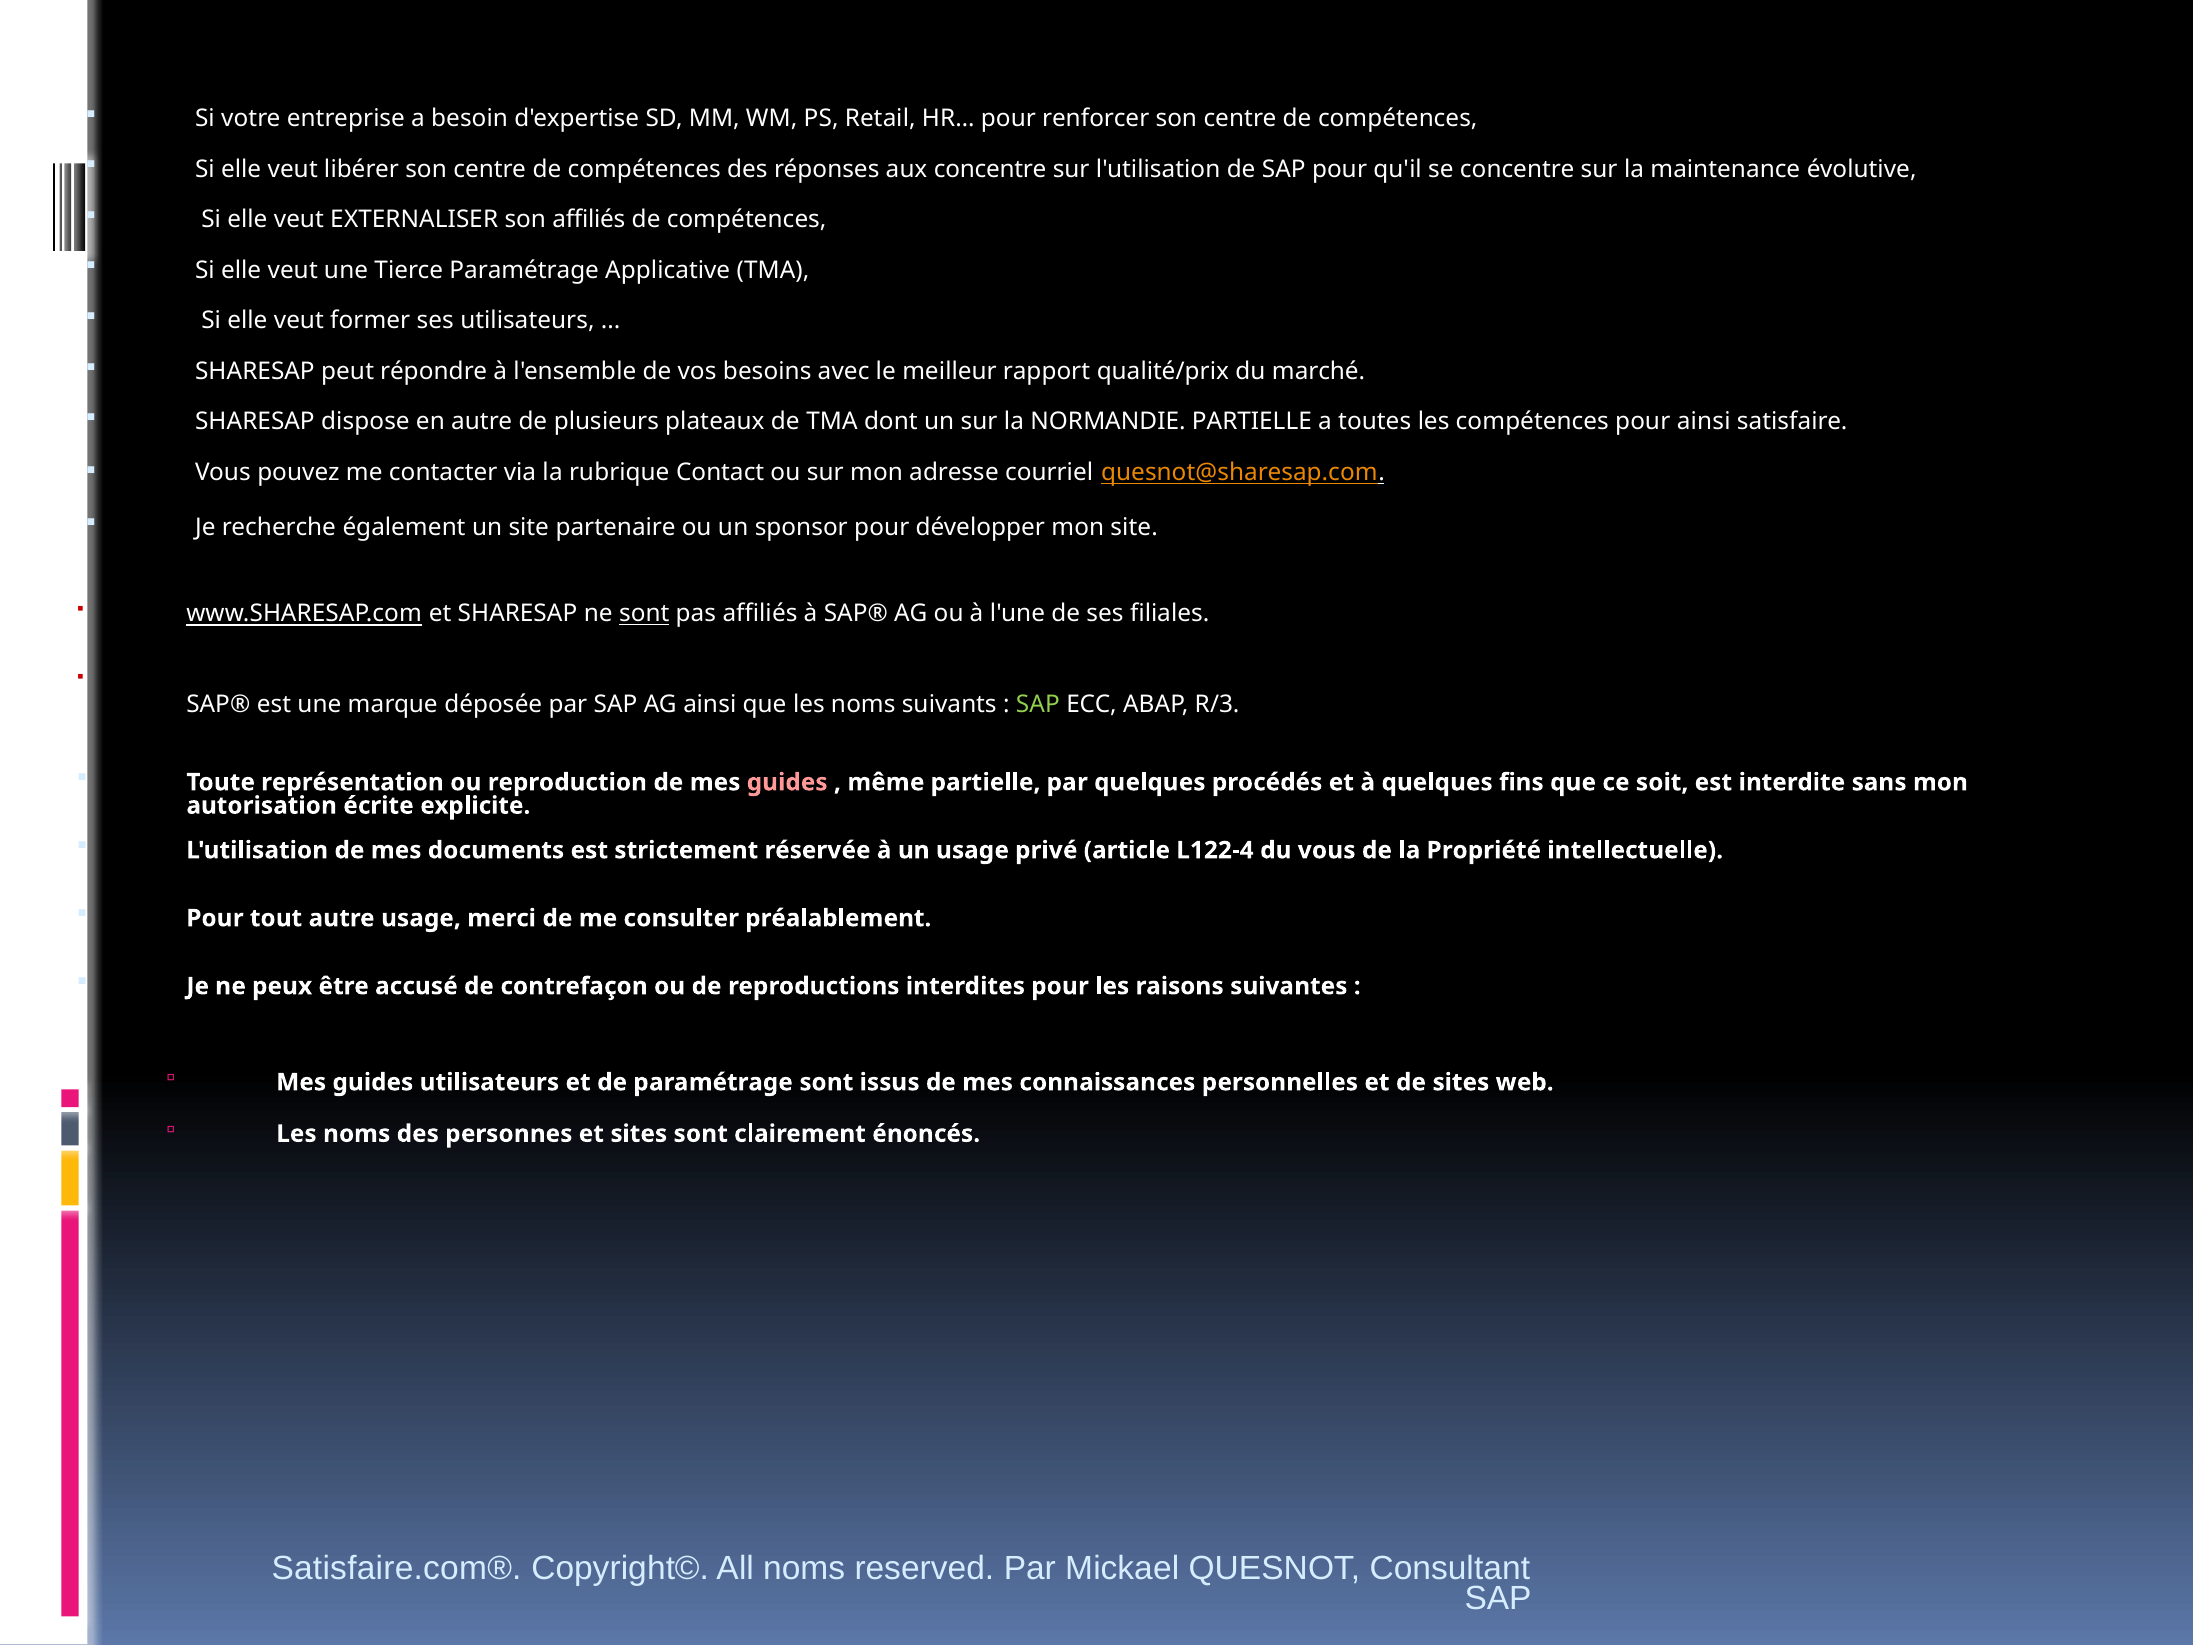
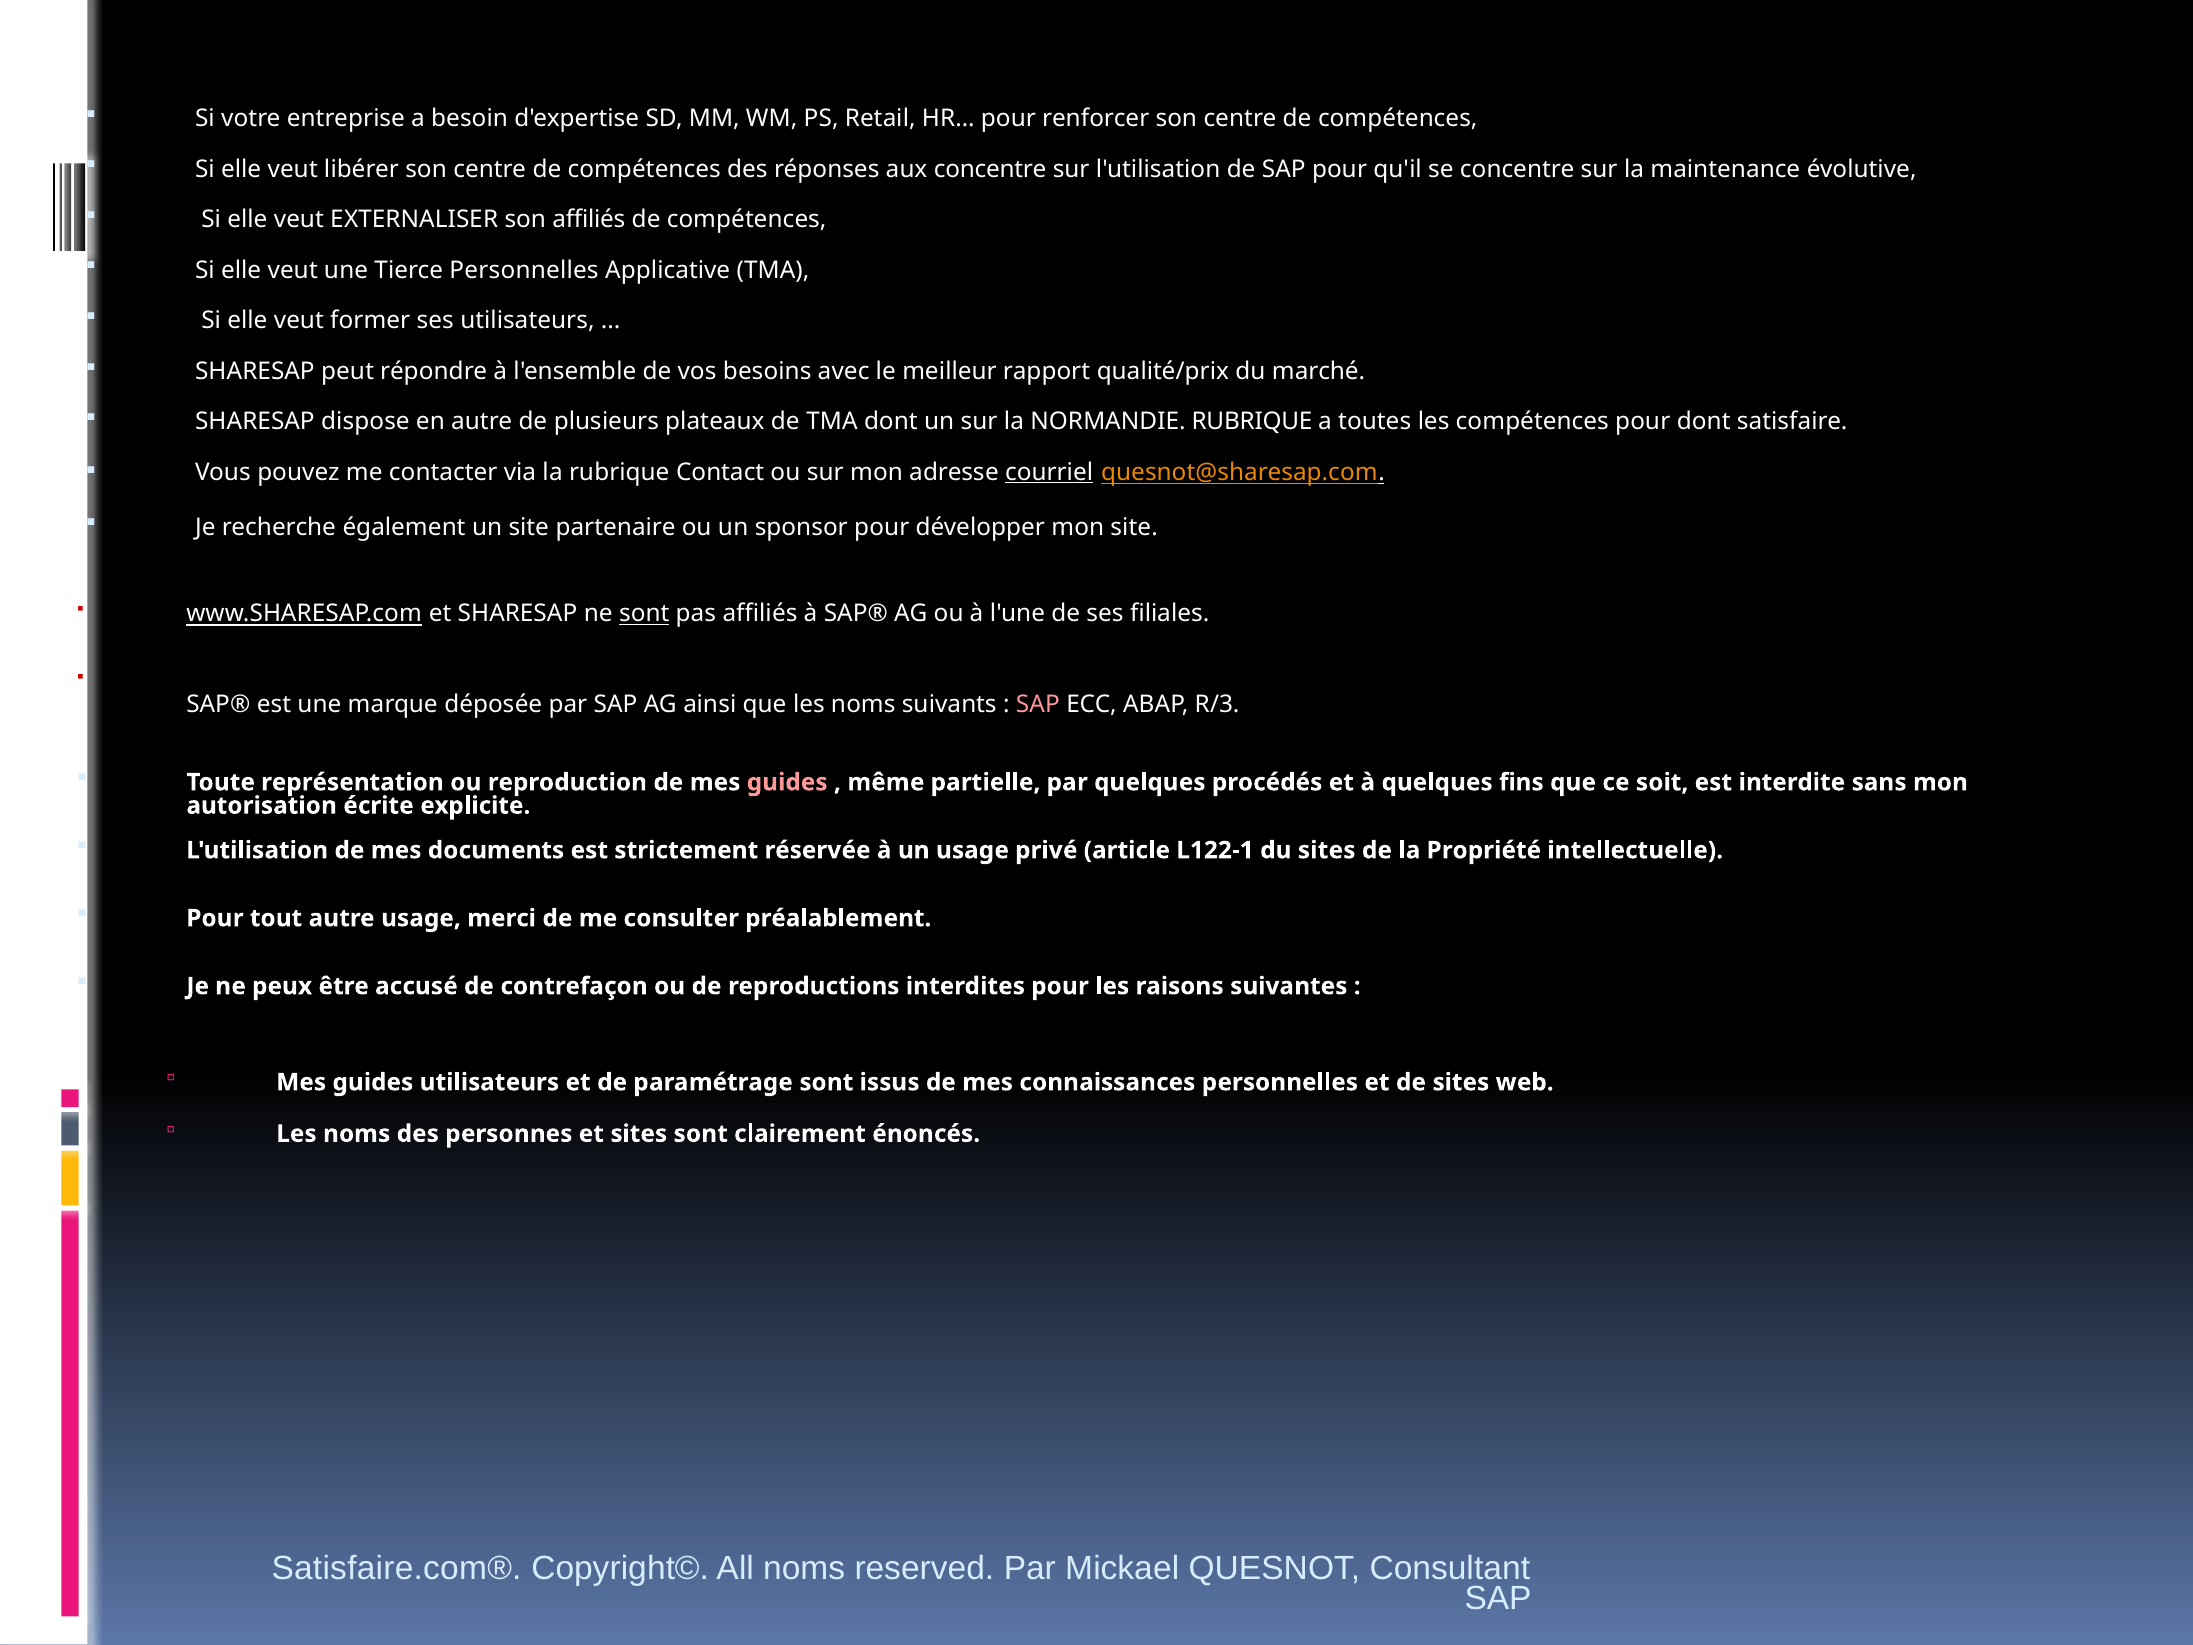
Tierce Paramétrage: Paramétrage -> Personnelles (524, 270)
NORMANDIE PARTIELLE: PARTIELLE -> RUBRIQUE (1252, 422)
pour ainsi: ainsi -> dont (1704, 422)
courriel underline: none -> present (1049, 472)
SAP colour: light green -> pink (1038, 704)
L122-4: L122-4 -> L122-1 (1215, 850)
du vous: vous -> sites (1327, 850)
